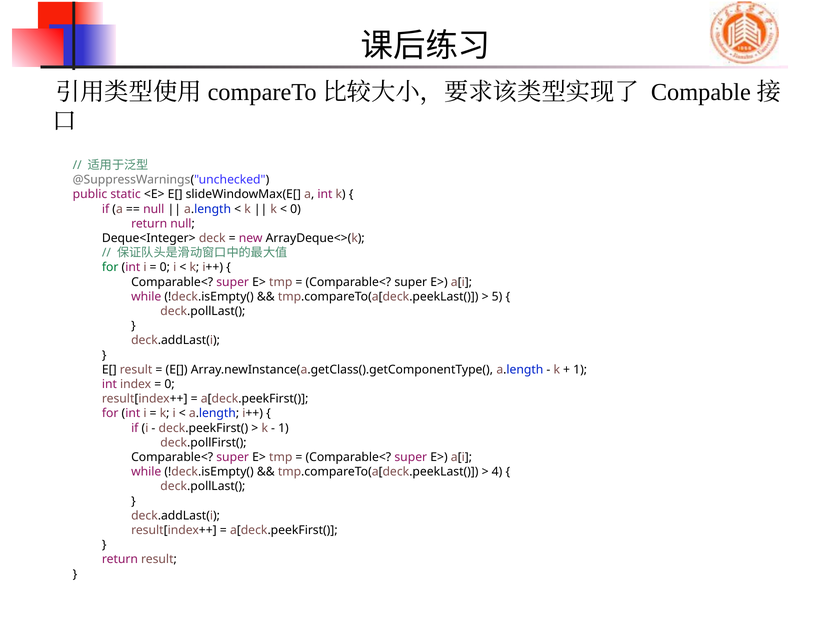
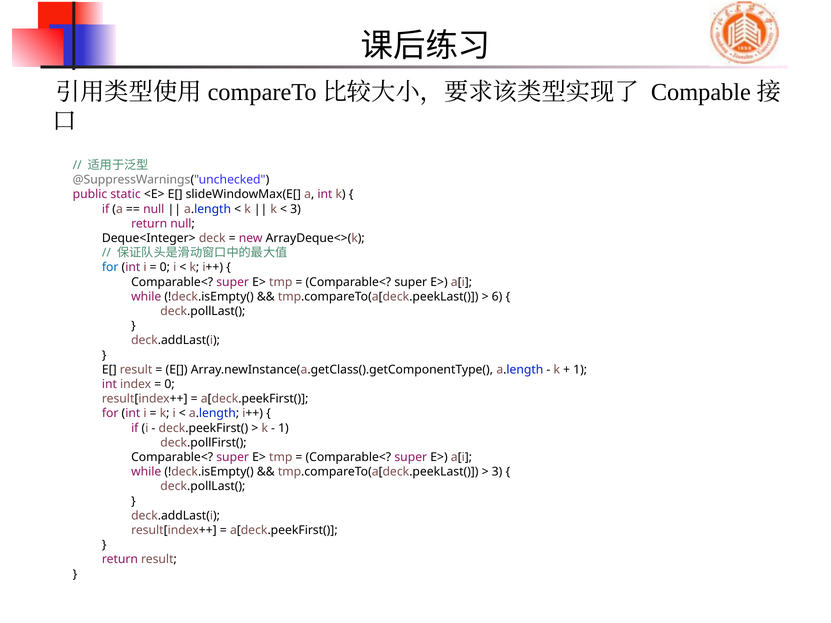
0: 0 -> 3 (295, 209)
for colour: green -> blue (110, 268)
5: 5 -> 6 (497, 297)
4: 4 -> 3 (497, 472)
